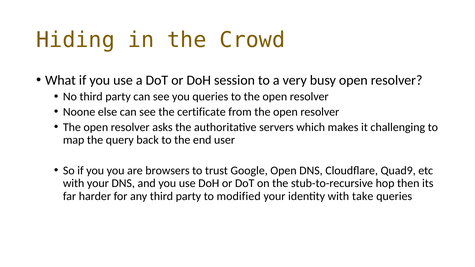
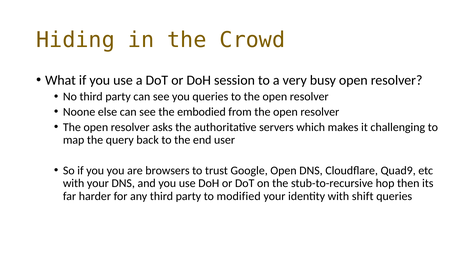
certificate: certificate -> embodied (201, 112)
take: take -> shift (363, 196)
